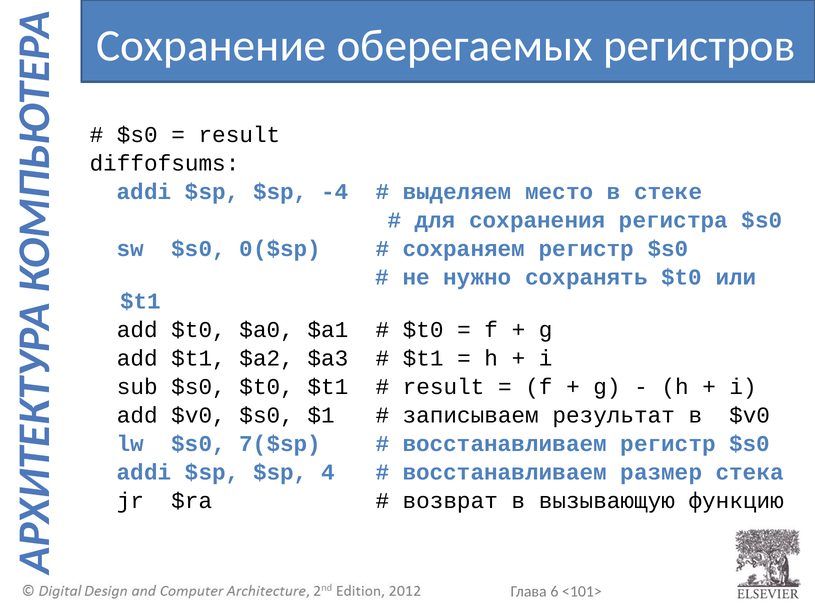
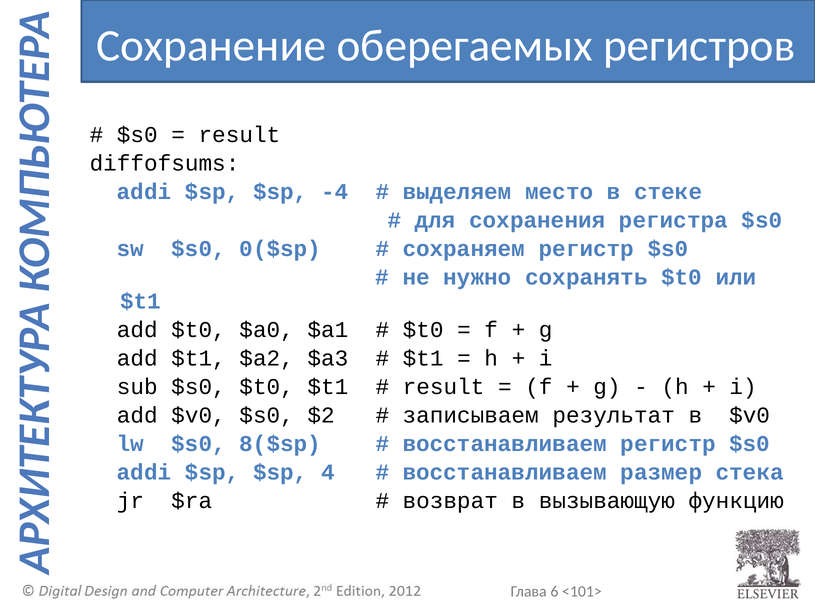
$1: $1 -> $2 (321, 416)
7($sp: 7($sp -> 8($sp (280, 444)
